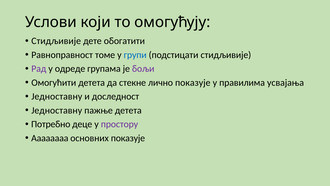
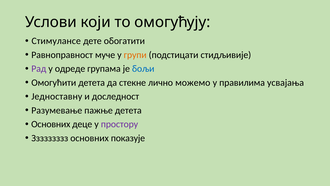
Стидљивије: Стидљивије -> Стимулансе (56, 41)
томе: томе -> муче (105, 55)
групи colour: blue -> orange (135, 55)
бољи colour: purple -> blue (143, 69)
лично показује: показује -> можемо (193, 82)
Једноставну: Једноставну -> Разумевање (57, 110)
Потребно: Потребно -> Основних (51, 124)
Аааааааа: Аааааааа -> Ззззззззз (50, 138)
